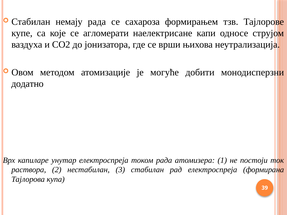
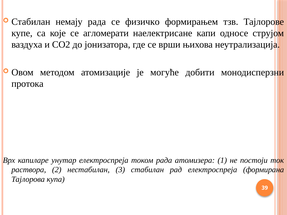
сахароза: сахароза -> физичко (142, 22)
додатно: додатно -> протока (27, 84)
